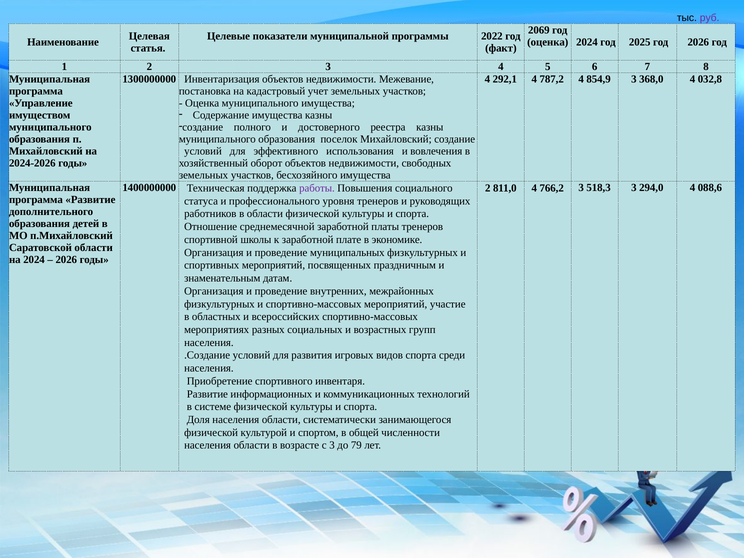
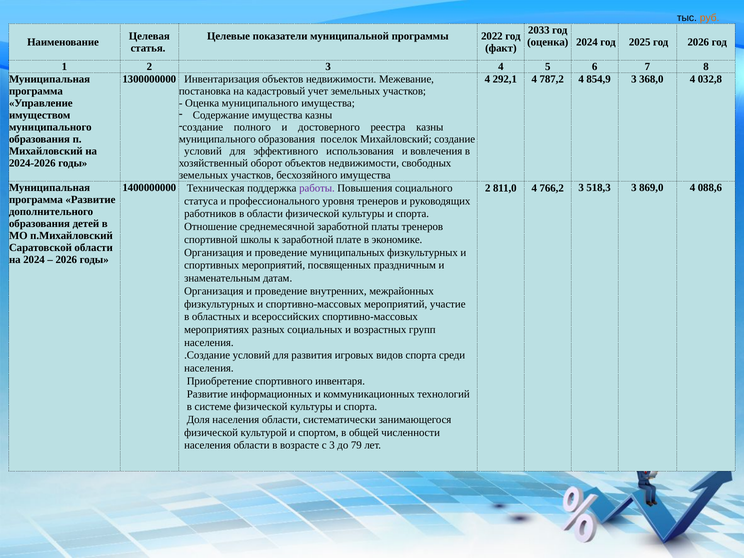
руб colour: purple -> orange (710, 18)
2069: 2069 -> 2033 (539, 30)
294,0: 294,0 -> 869,0 (651, 188)
